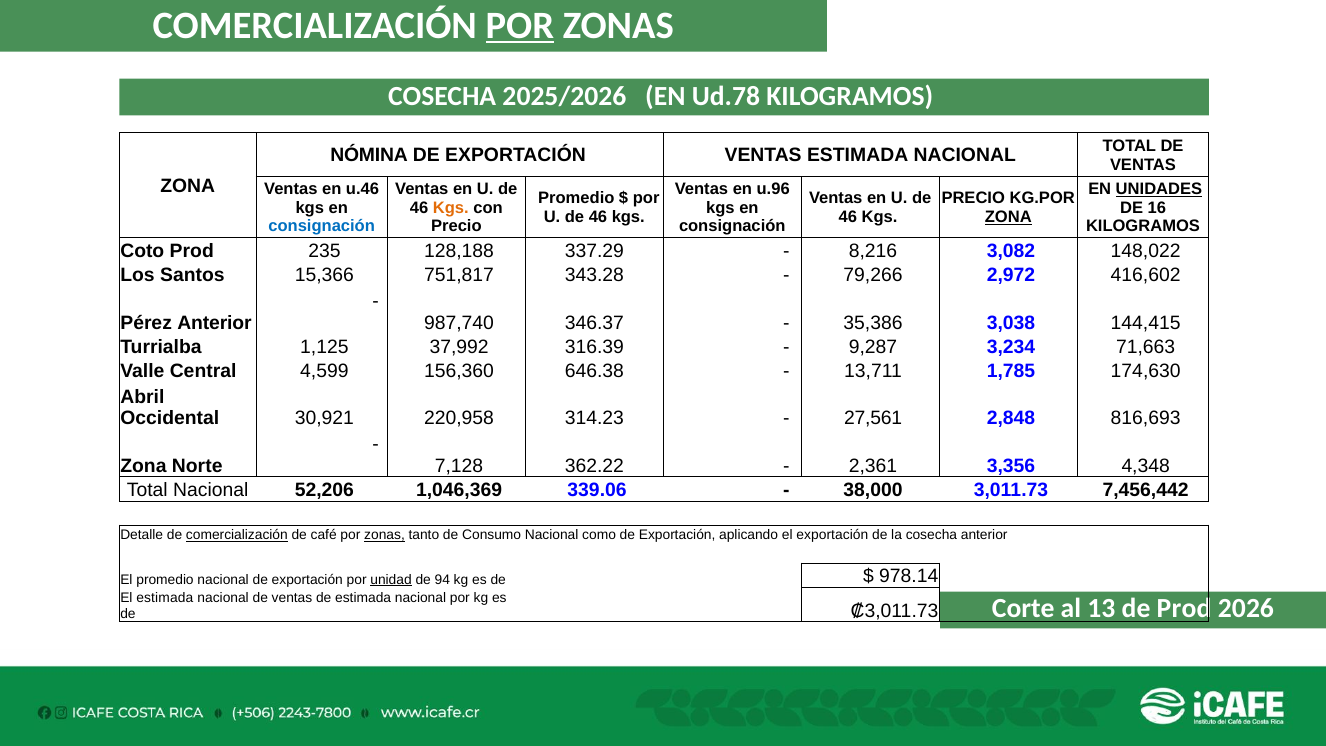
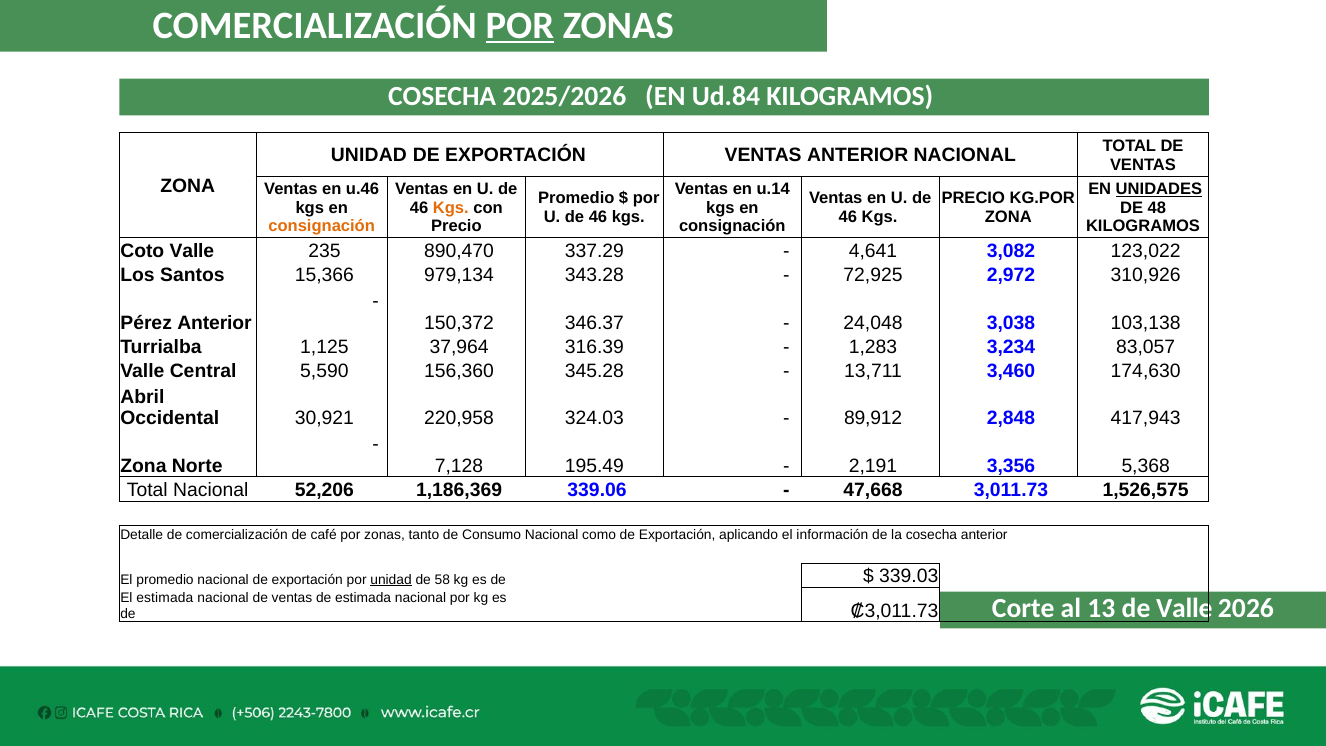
Ud.78: Ud.78 -> Ud.84 (726, 97)
NÓMINA: NÓMINA -> UNIDAD (369, 155)
VENTAS ESTIMADA: ESTIMADA -> ANTERIOR (858, 155)
u.96: u.96 -> u.14 (773, 189)
16: 16 -> 48 (1157, 208)
ZONA underline: present -> none (1008, 217)
consignación colour: blue -> orange (322, 226)
Coto Prod: Prod -> Valle (192, 251)
128,188: 128,188 -> 890,470 (459, 251)
8,216: 8,216 -> 4,641 (873, 251)
148,022: 148,022 -> 123,022 (1146, 251)
751,817: 751,817 -> 979,134 (459, 275)
79,266: 79,266 -> 72,925 (873, 275)
416,602: 416,602 -> 310,926 (1146, 275)
987,740: 987,740 -> 150,372 (459, 323)
35,386: 35,386 -> 24,048 (873, 323)
144,415: 144,415 -> 103,138 (1146, 323)
37,992: 37,992 -> 37,964 (459, 347)
9,287: 9,287 -> 1,283 (873, 347)
71,663: 71,663 -> 83,057 (1146, 347)
4,599: 4,599 -> 5,590 (324, 371)
646.38: 646.38 -> 345.28 (594, 371)
1,785: 1,785 -> 3,460 (1011, 371)
314.23: 314.23 -> 324.03 (594, 419)
27,561: 27,561 -> 89,912 (873, 419)
816,693: 816,693 -> 417,943 (1146, 419)
362.22: 362.22 -> 195.49 (594, 466)
2,361: 2,361 -> 2,191 (873, 466)
4,348: 4,348 -> 5,368 (1146, 466)
1,046,369: 1,046,369 -> 1,186,369 (459, 490)
38,000: 38,000 -> 47,668 (873, 490)
7,456,442: 7,456,442 -> 1,526,575 (1146, 490)
comercialización underline: present -> none (237, 535)
zonas underline: present -> none (385, 535)
el exportación: exportación -> información (832, 535)
94: 94 -> 58 (442, 579)
978.14: 978.14 -> 339.03 (909, 576)
de Prod: Prod -> Valle (1184, 608)
